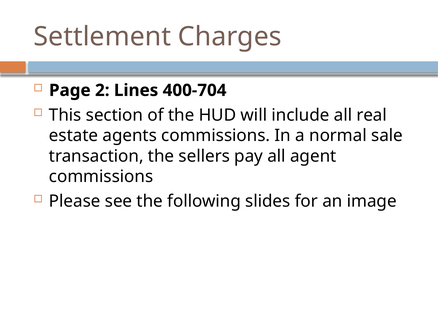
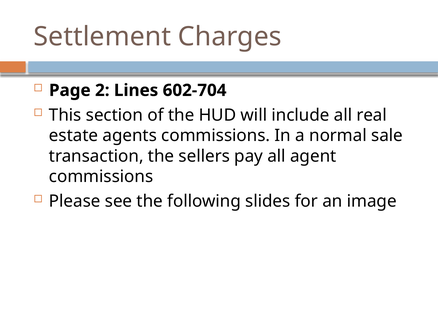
400‐704: 400‐704 -> 602‐704 (195, 90)
